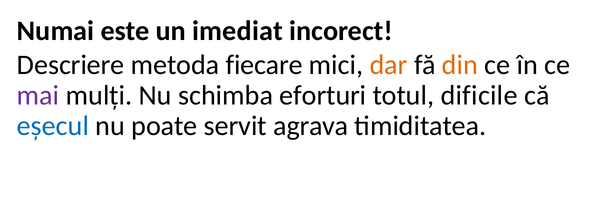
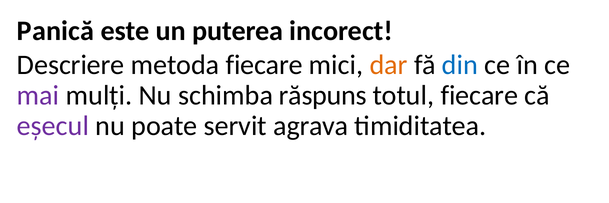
Numai: Numai -> Panică (56, 31)
imediat: imediat -> puterea (238, 31)
din colour: orange -> blue (460, 65)
eforturi: eforturi -> răspuns (323, 95)
totul dificile: dificile -> fiecare (479, 95)
eșecul colour: blue -> purple (53, 126)
